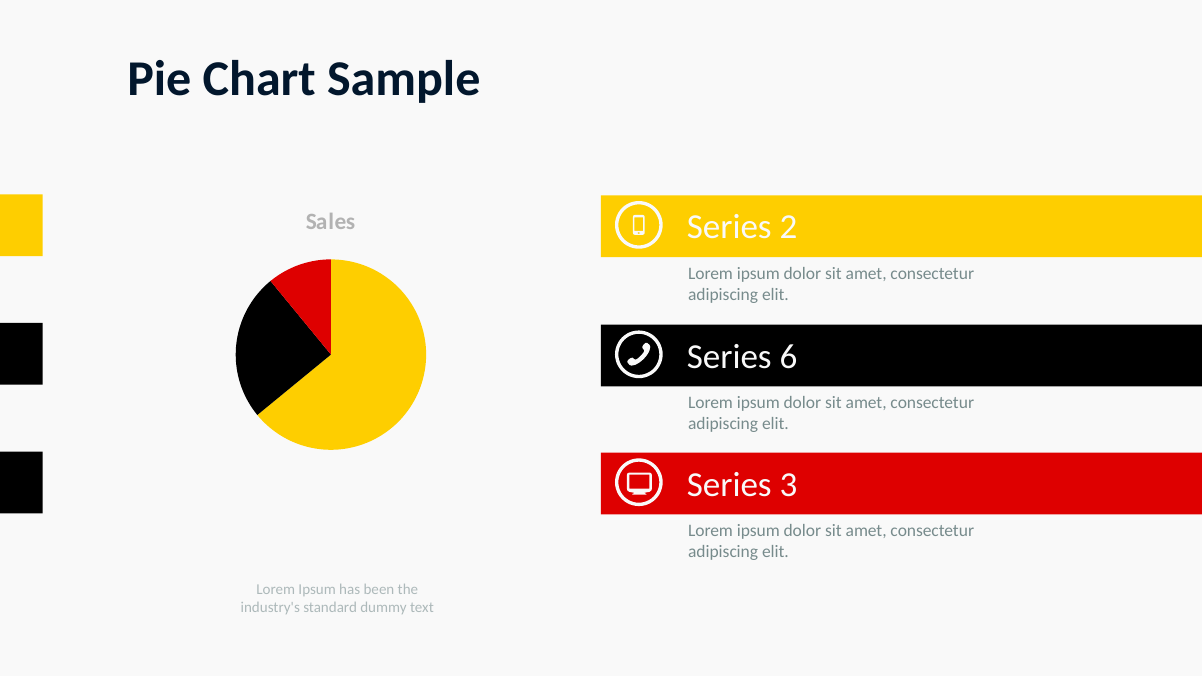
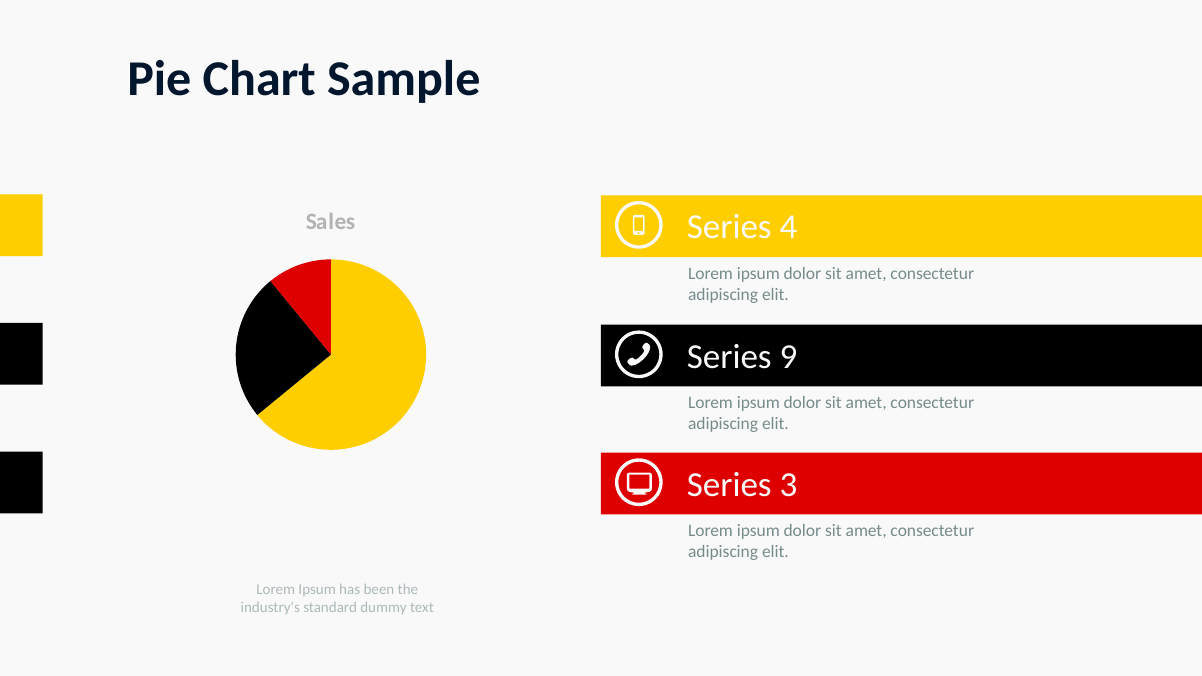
2: 2 -> 4 (788, 227)
6: 6 -> 9 (788, 357)
